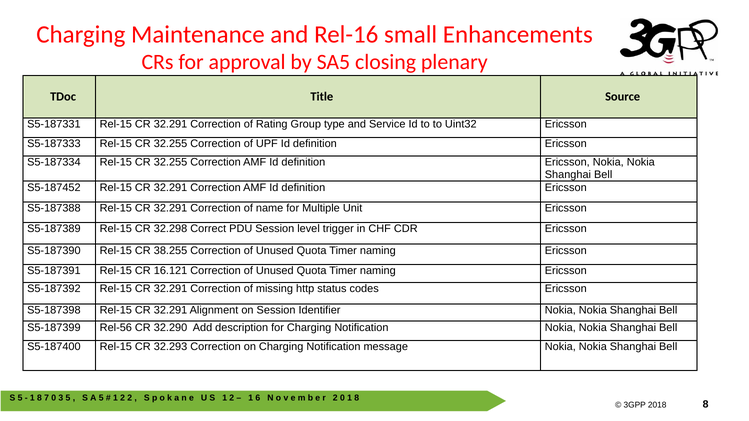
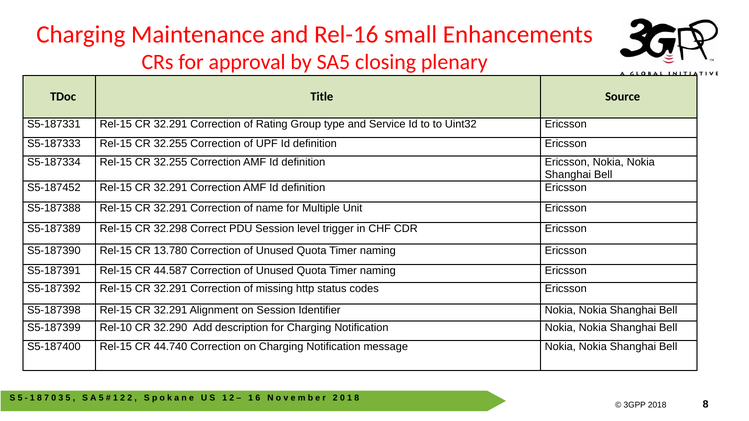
38.255: 38.255 -> 13.780 (171, 251)
16.121: 16.121 -> 44.587 (171, 271)
Rel-56: Rel-56 -> Rel-10 (116, 328)
32.293: 32.293 -> 44.740 (171, 347)
